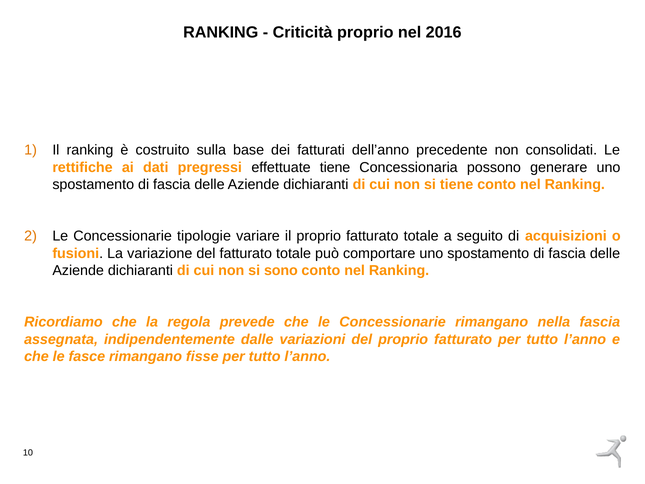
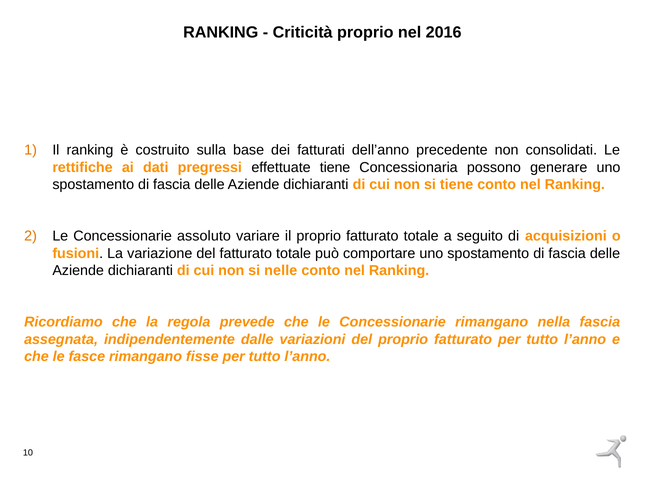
tipologie: tipologie -> assoluto (204, 236)
sono: sono -> nelle (281, 270)
